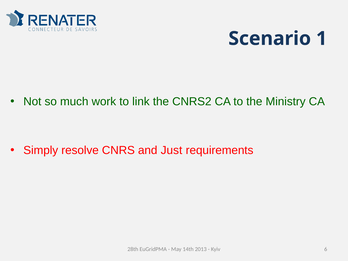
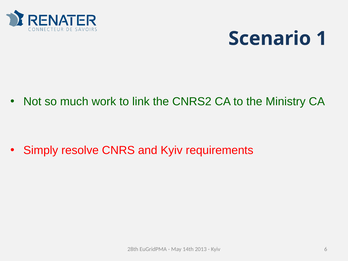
and Just: Just -> Kyiv (172, 150)
